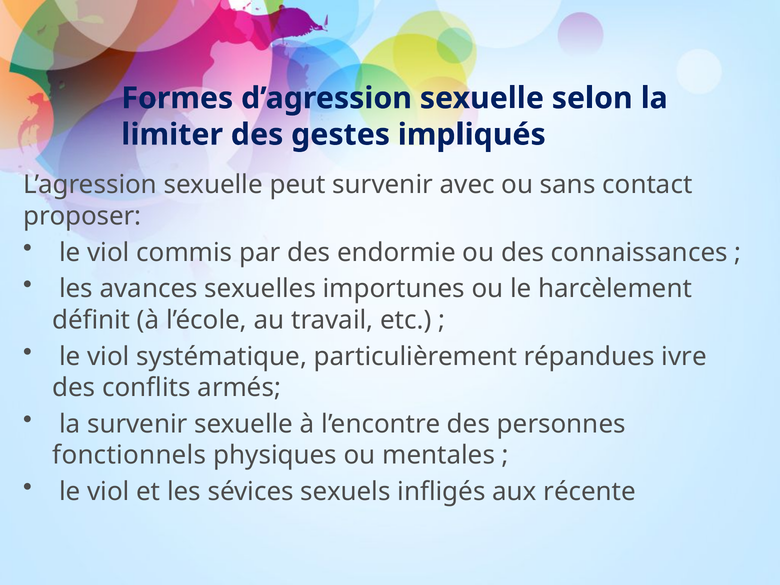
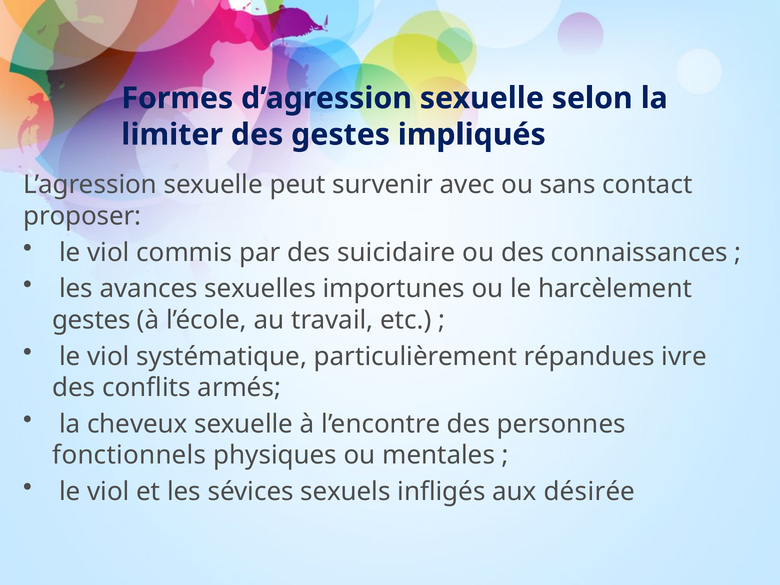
endormie: endormie -> suicidaire (396, 252)
définit: définit -> gestes (91, 320)
la survenir: survenir -> cheveux (137, 424)
récente: récente -> désirée (589, 492)
